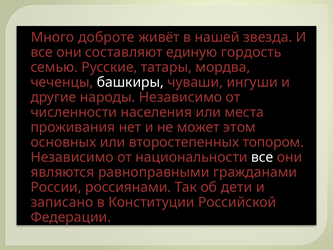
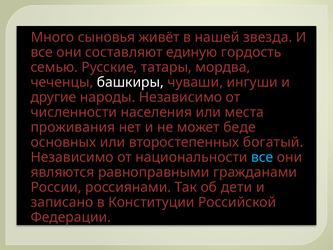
доброте: доброте -> сыновья (106, 37)
этом: этом -> беде (240, 127)
топором: топором -> богатый (273, 142)
все colour: white -> light blue (262, 157)
